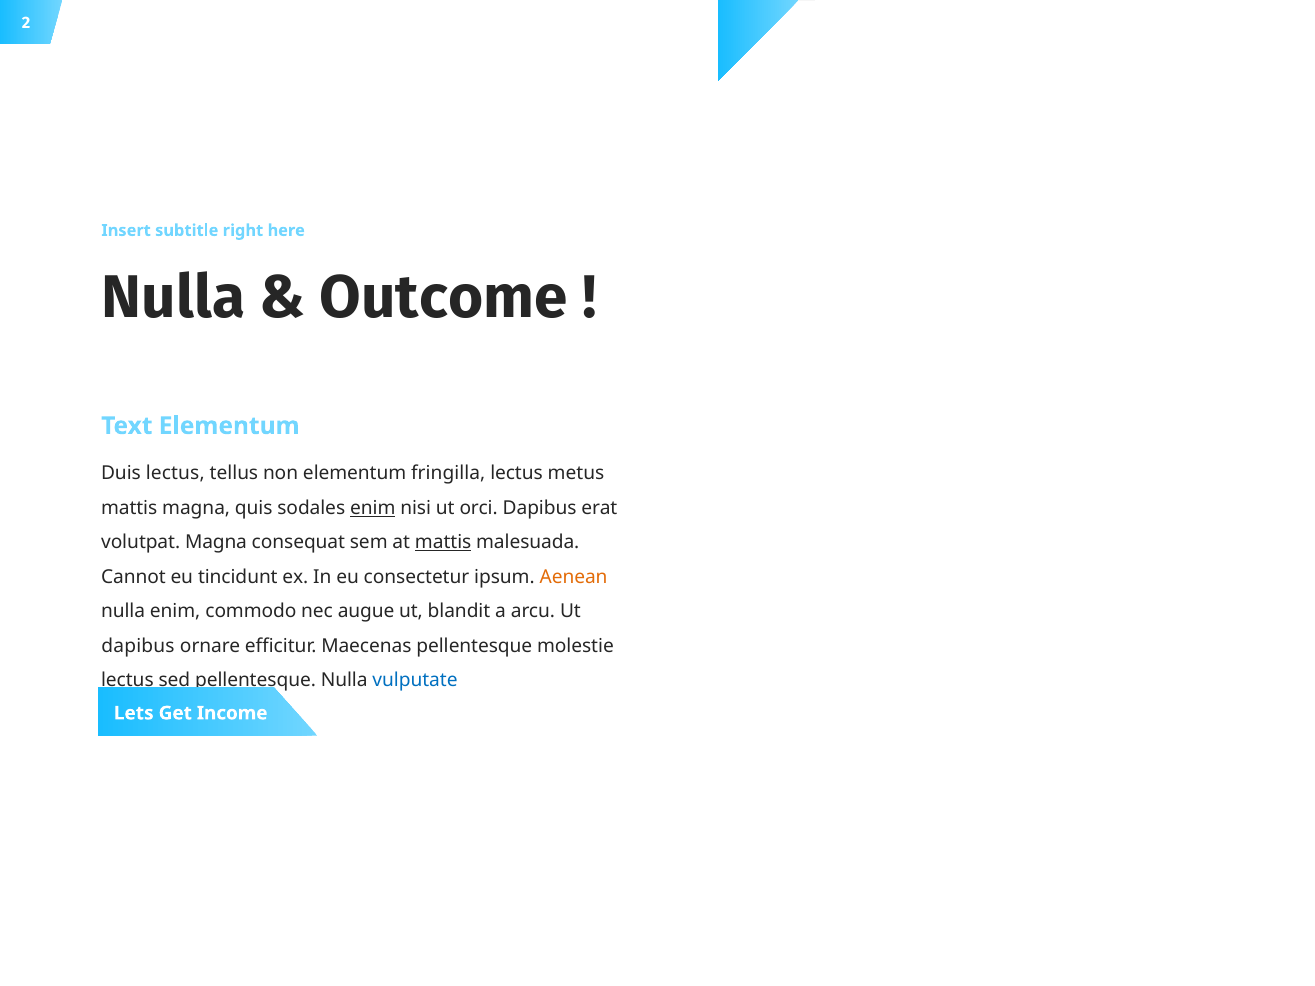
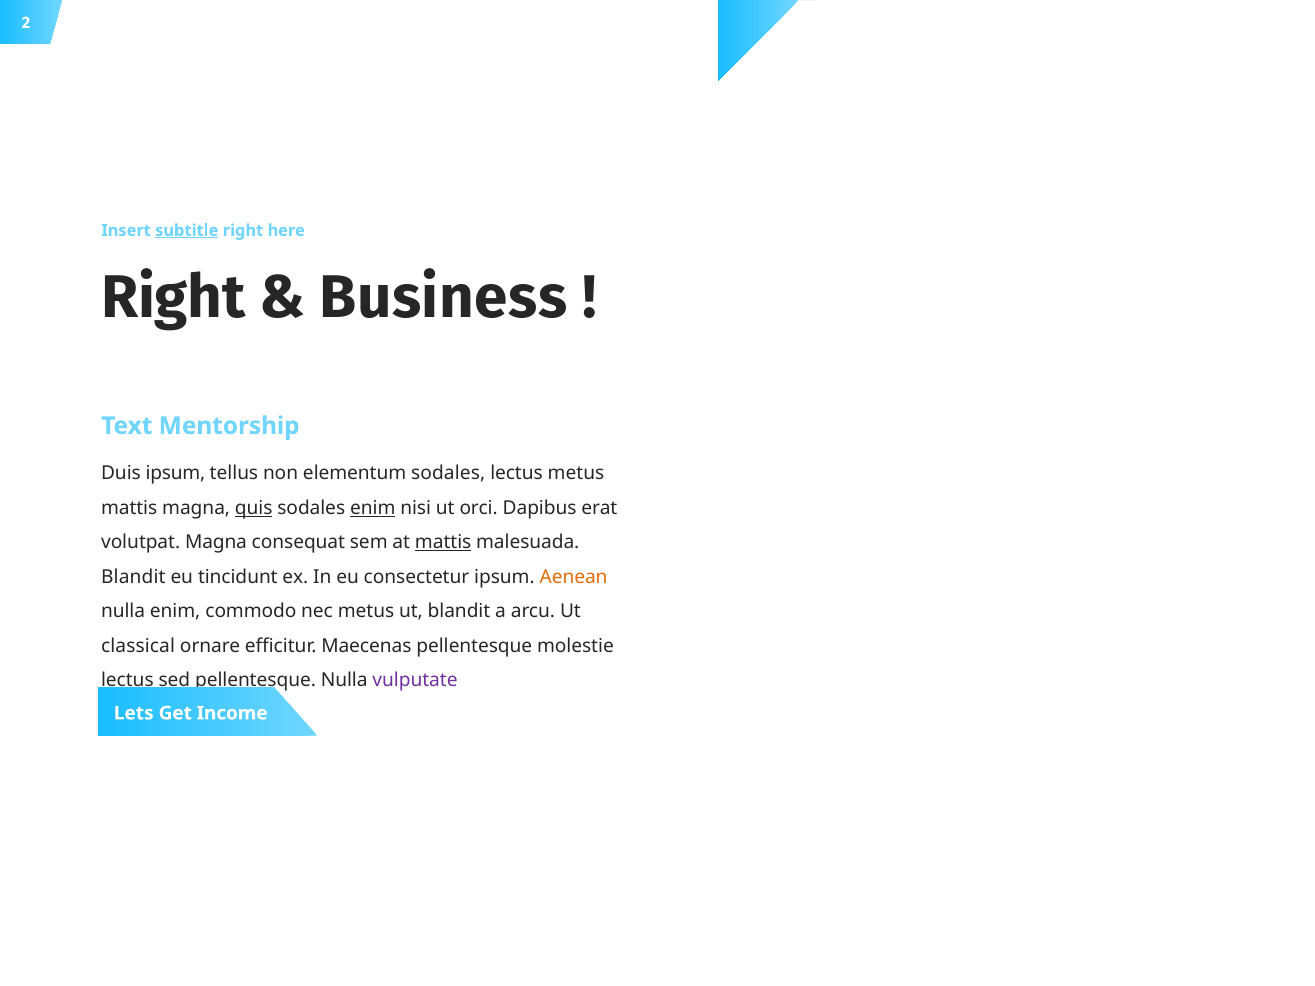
subtitle underline: none -> present (187, 231)
Nulla: Nulla -> Right (173, 298)
Outcome: Outcome -> Business (443, 298)
Text Elementum: Elementum -> Mentorship (229, 426)
Duis lectus: lectus -> ipsum (175, 474)
elementum fringilla: fringilla -> sodales (448, 474)
quis underline: none -> present (254, 508)
Cannot: Cannot -> Blandit (133, 577)
nec augue: augue -> metus (366, 611)
dapibus: dapibus -> classical (138, 646)
vulputate colour: blue -> purple (415, 680)
